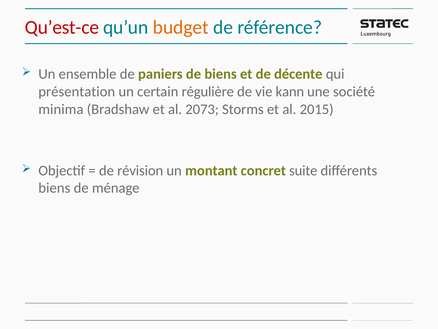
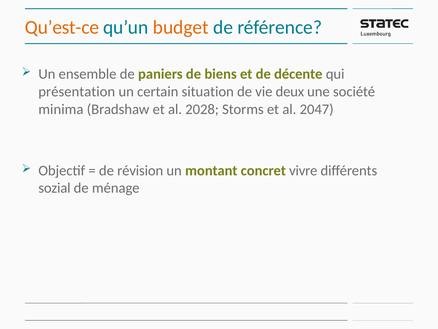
Qu’est-ce colour: red -> orange (62, 27)
régulière: régulière -> situation (208, 92)
kann: kann -> deux (290, 92)
2073: 2073 -> 2028 (202, 109)
2015: 2015 -> 2047 (317, 109)
suite: suite -> vivre (303, 170)
biens: biens -> sozial (54, 188)
